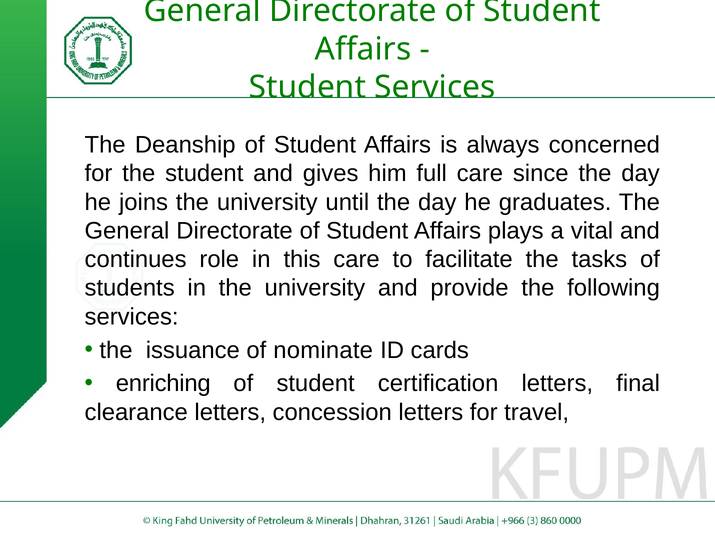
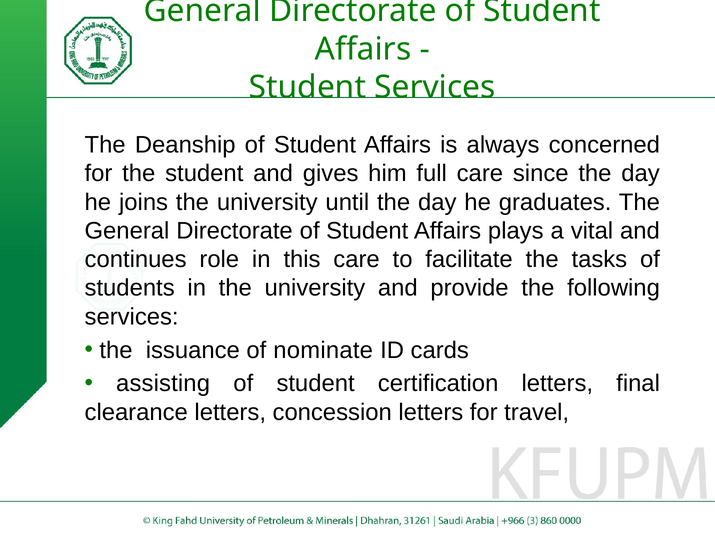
enriching: enriching -> assisting (163, 383)
